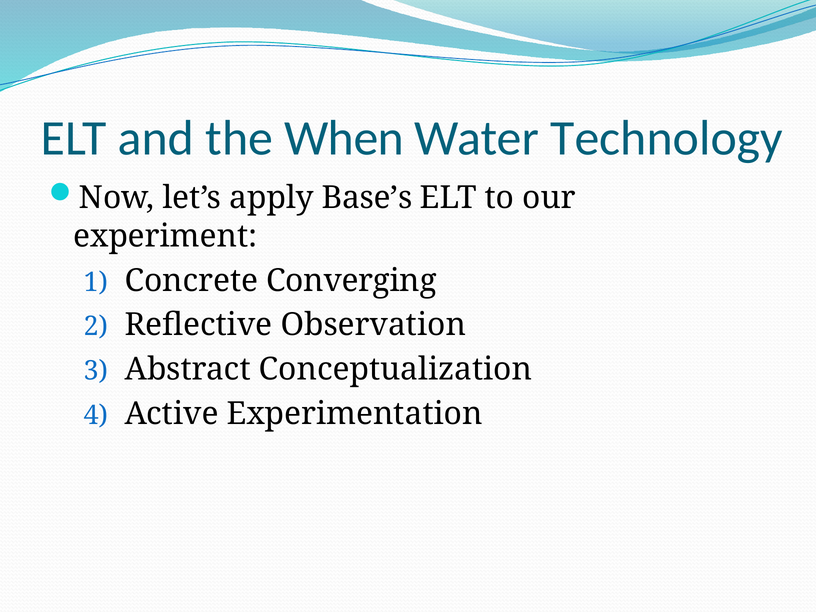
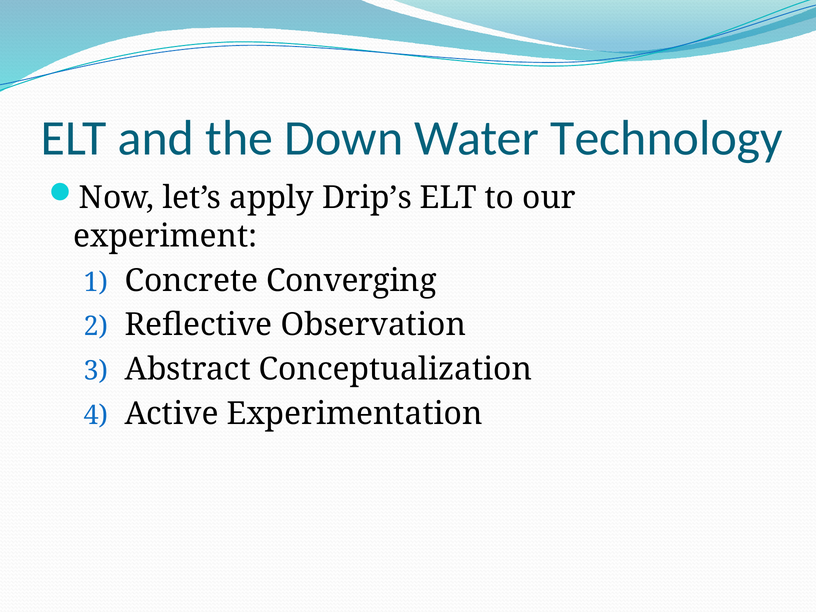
When: When -> Down (344, 138)
Base’s: Base’s -> Drip’s (367, 198)
